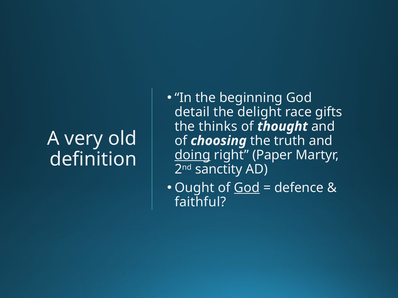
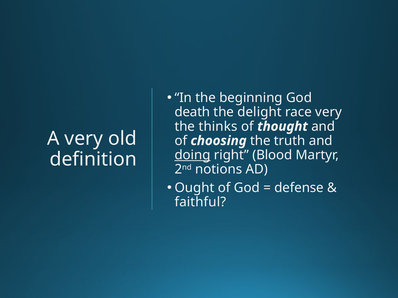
detail: detail -> death (192, 112)
race gifts: gifts -> very (329, 112)
Paper: Paper -> Blood (272, 155)
sanctity: sanctity -> notions (219, 170)
God underline: present -> none (247, 188)
defence: defence -> defense (299, 188)
